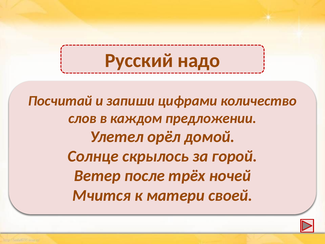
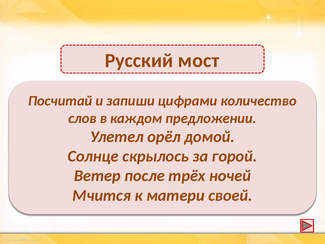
надо: надо -> мост (199, 60)
